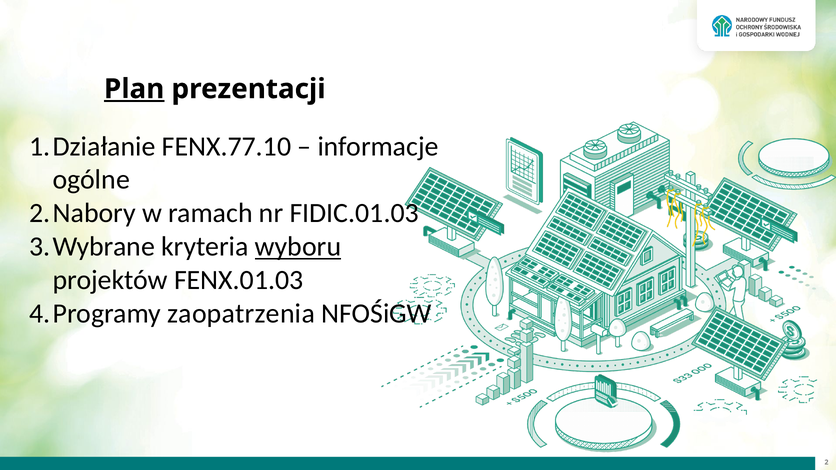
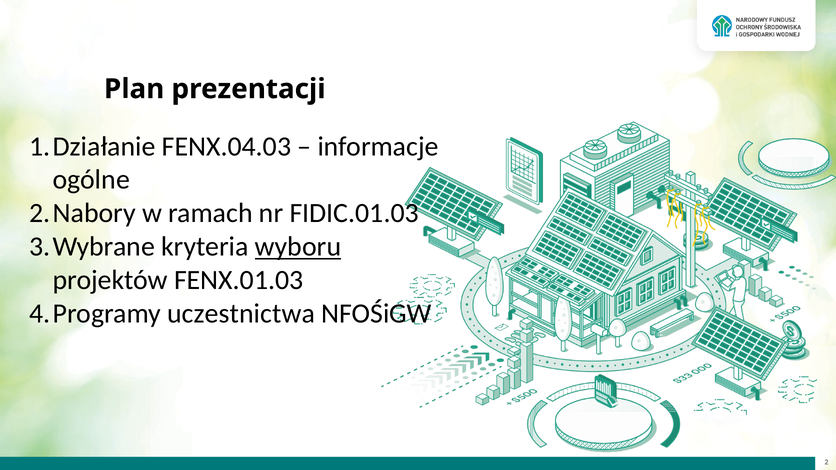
Plan underline: present -> none (134, 89)
FENX.77.10: FENX.77.10 -> FENX.04.03 (227, 146)
zaopatrzenia: zaopatrzenia -> uczestnictwa (241, 314)
